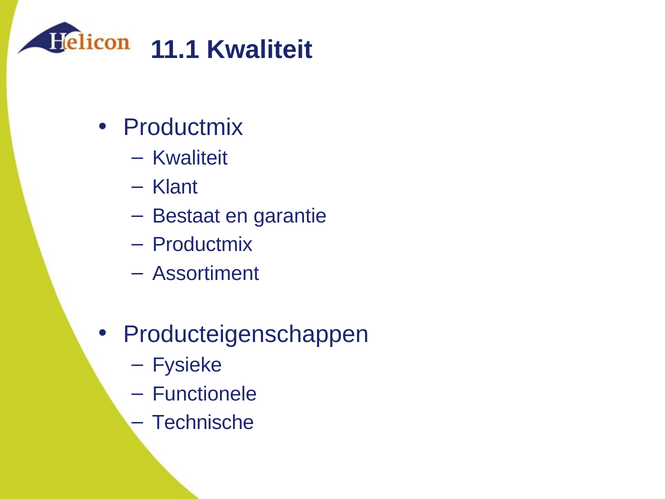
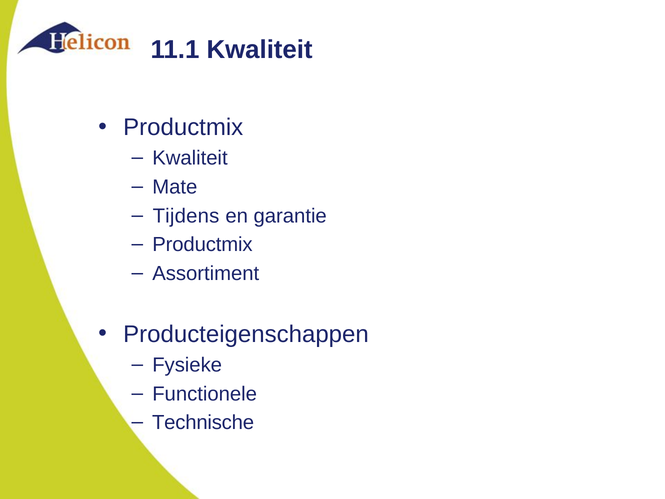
Klant: Klant -> Mate (175, 187)
Bestaat: Bestaat -> Tijdens (186, 216)
